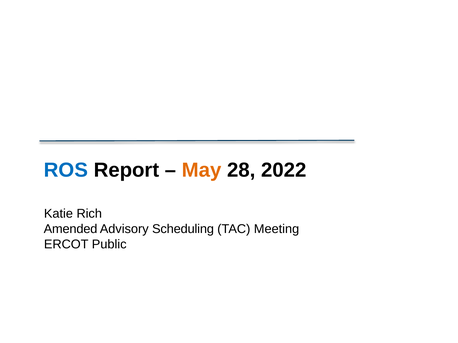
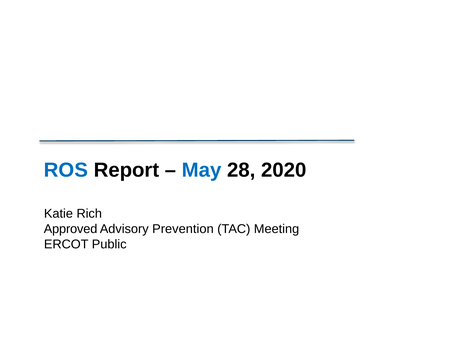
May colour: orange -> blue (202, 170)
2022: 2022 -> 2020 (284, 170)
Amended: Amended -> Approved (71, 229)
Scheduling: Scheduling -> Prevention (183, 229)
